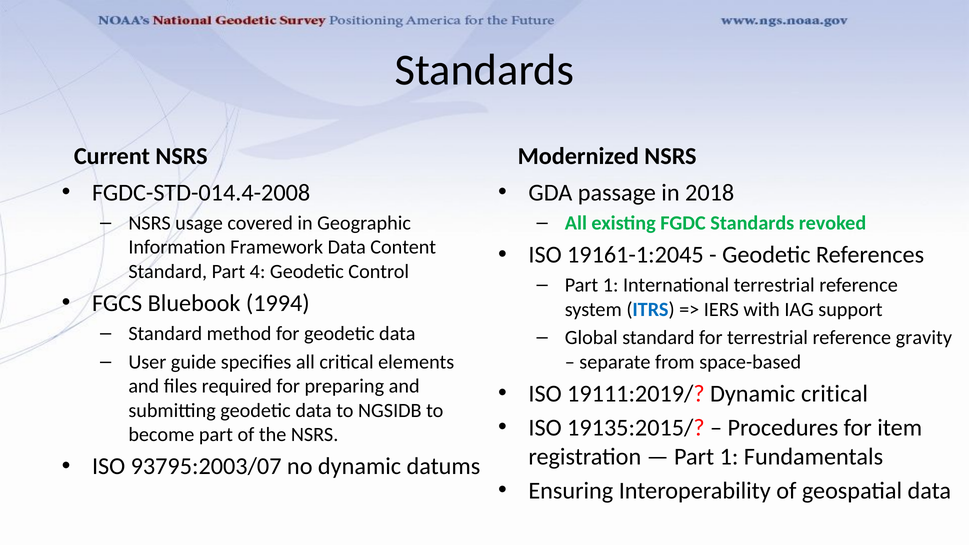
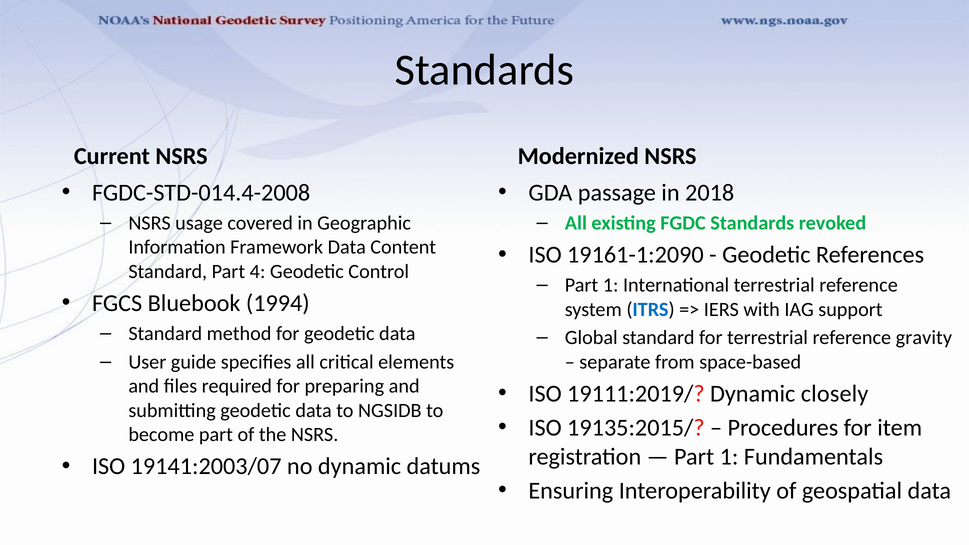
19161-1:2045: 19161-1:2045 -> 19161-1:2090 (635, 255)
Dynamic critical: critical -> closely (835, 394)
93795:2003/07: 93795:2003/07 -> 19141:2003/07 (206, 467)
